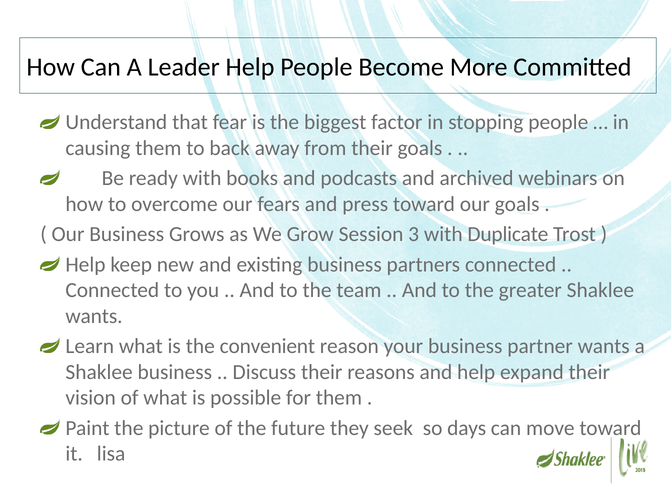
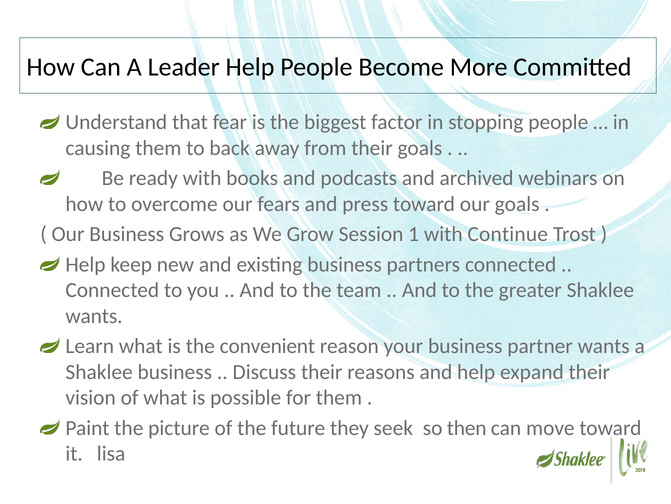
3: 3 -> 1 (414, 234)
Duplicate: Duplicate -> Continue (508, 234)
days: days -> then (467, 427)
